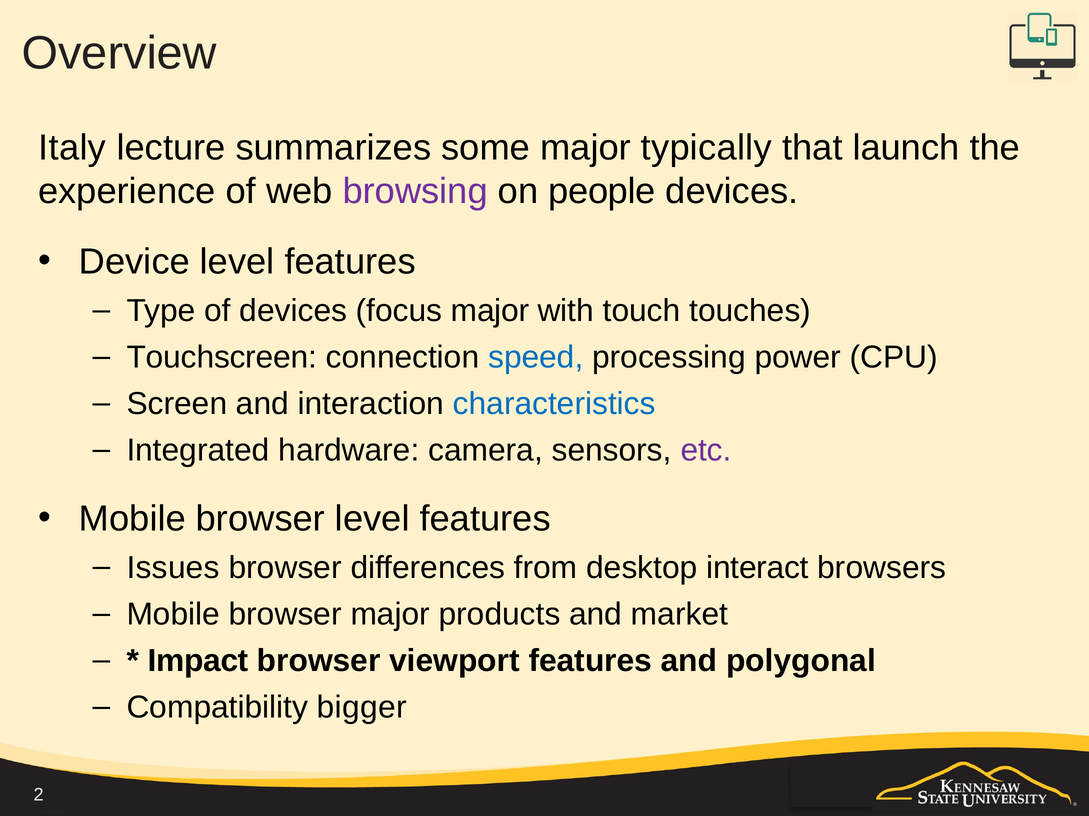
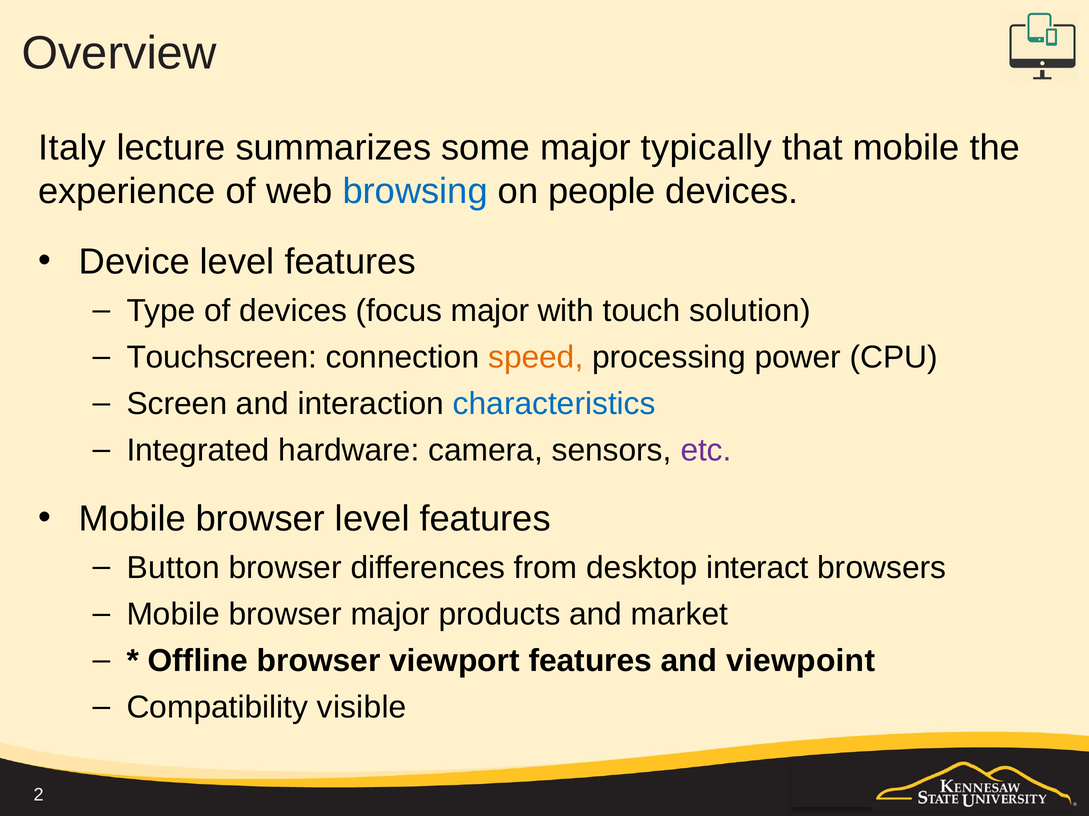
that launch: launch -> mobile (906, 148)
browsing colour: purple -> blue (415, 191)
touches: touches -> solution (750, 311)
speed colour: blue -> orange (536, 358)
Issues: Issues -> Button (173, 568)
Impact: Impact -> Offline (198, 662)
polygonal: polygonal -> viewpoint (801, 662)
bigger: bigger -> visible (362, 708)
